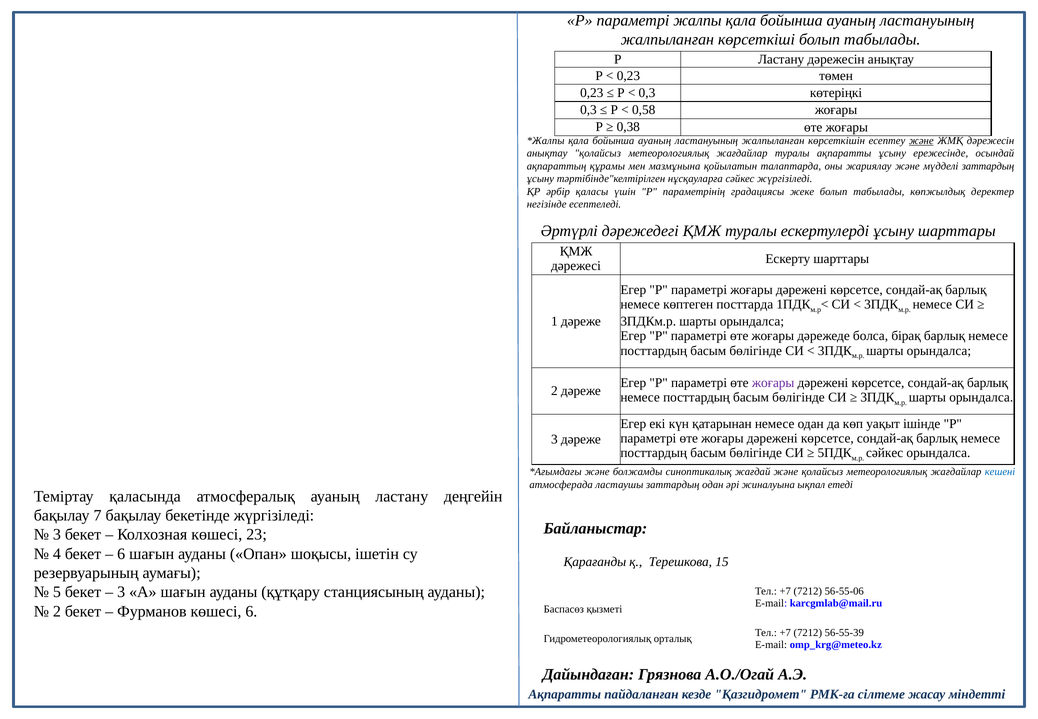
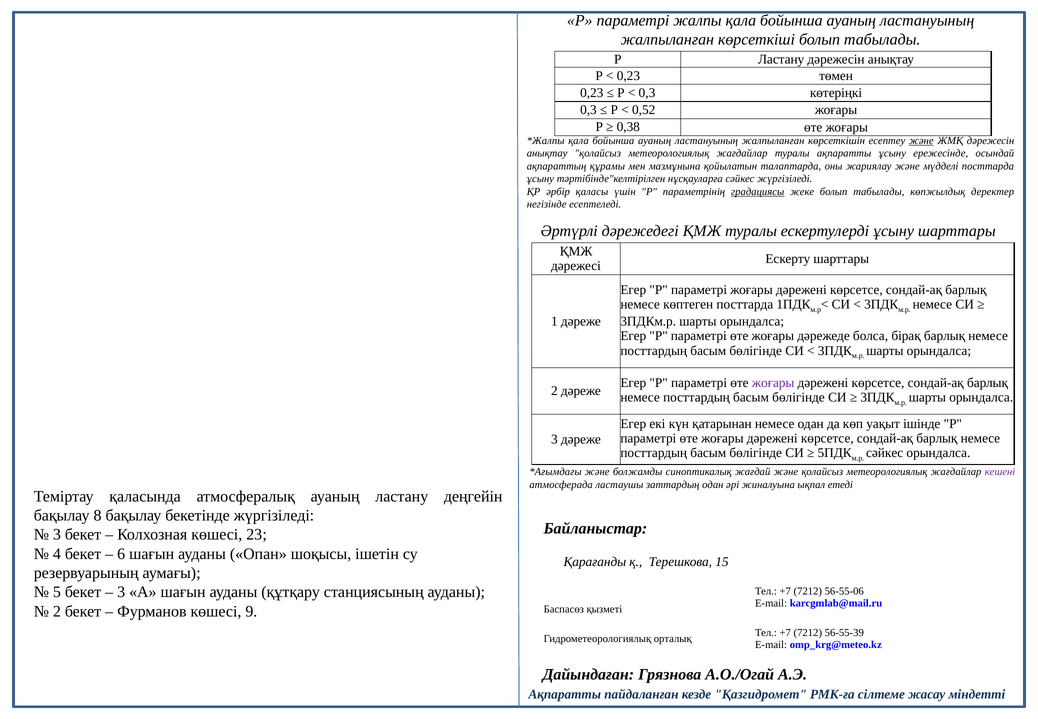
0,58: 0,58 -> 0,52 (644, 110)
мүдделі заттардың: заттардың -> посттарда (988, 166)
градациясы underline: none -> present (758, 192)
кешені colour: blue -> purple (1000, 472)
7: 7 -> 8 (98, 515)
көшесі 6: 6 -> 9 (251, 611)
